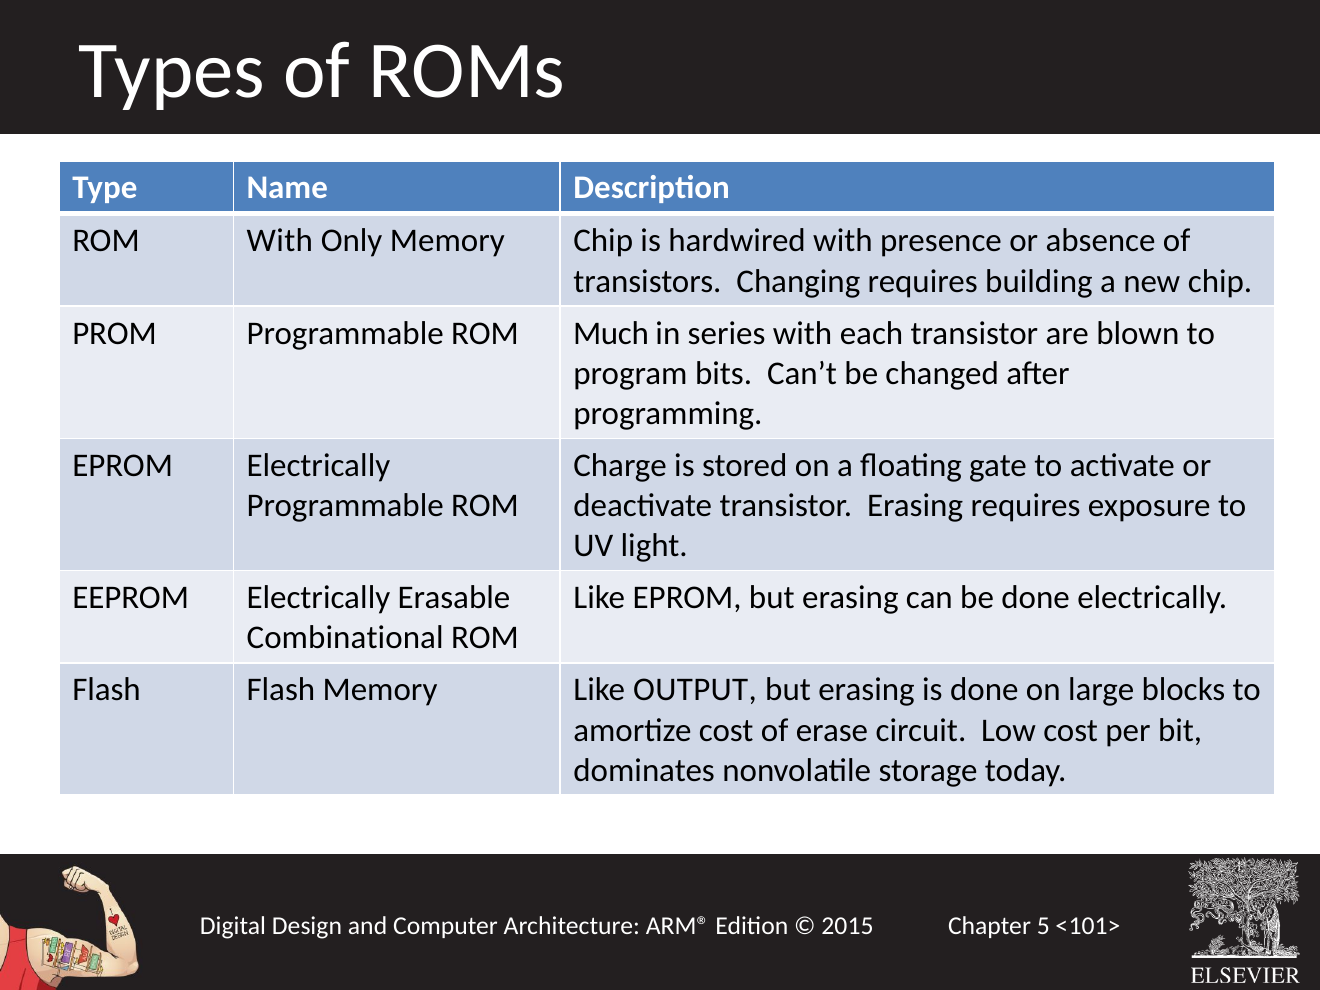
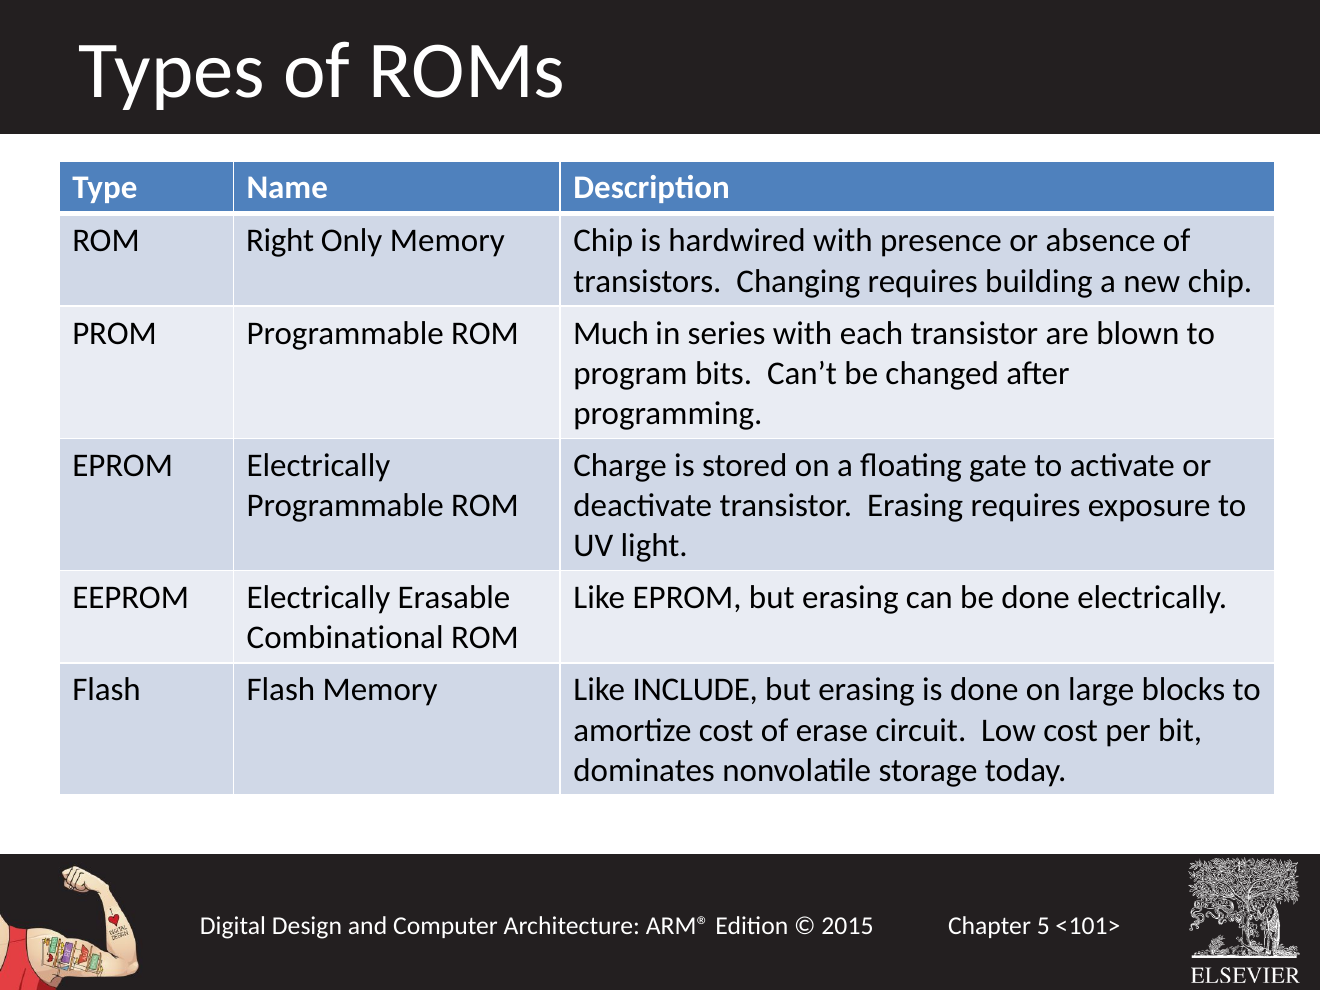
ROM With: With -> Right (280, 241)
OUTPUT: OUTPUT -> INCLUDE (695, 690)
